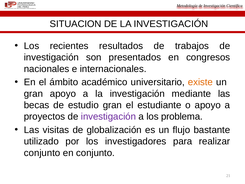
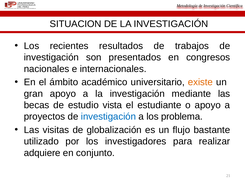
estudio gran: gran -> vista (112, 105)
investigación colour: purple -> blue (108, 116)
conjunto: conjunto -> adquiere (42, 153)
